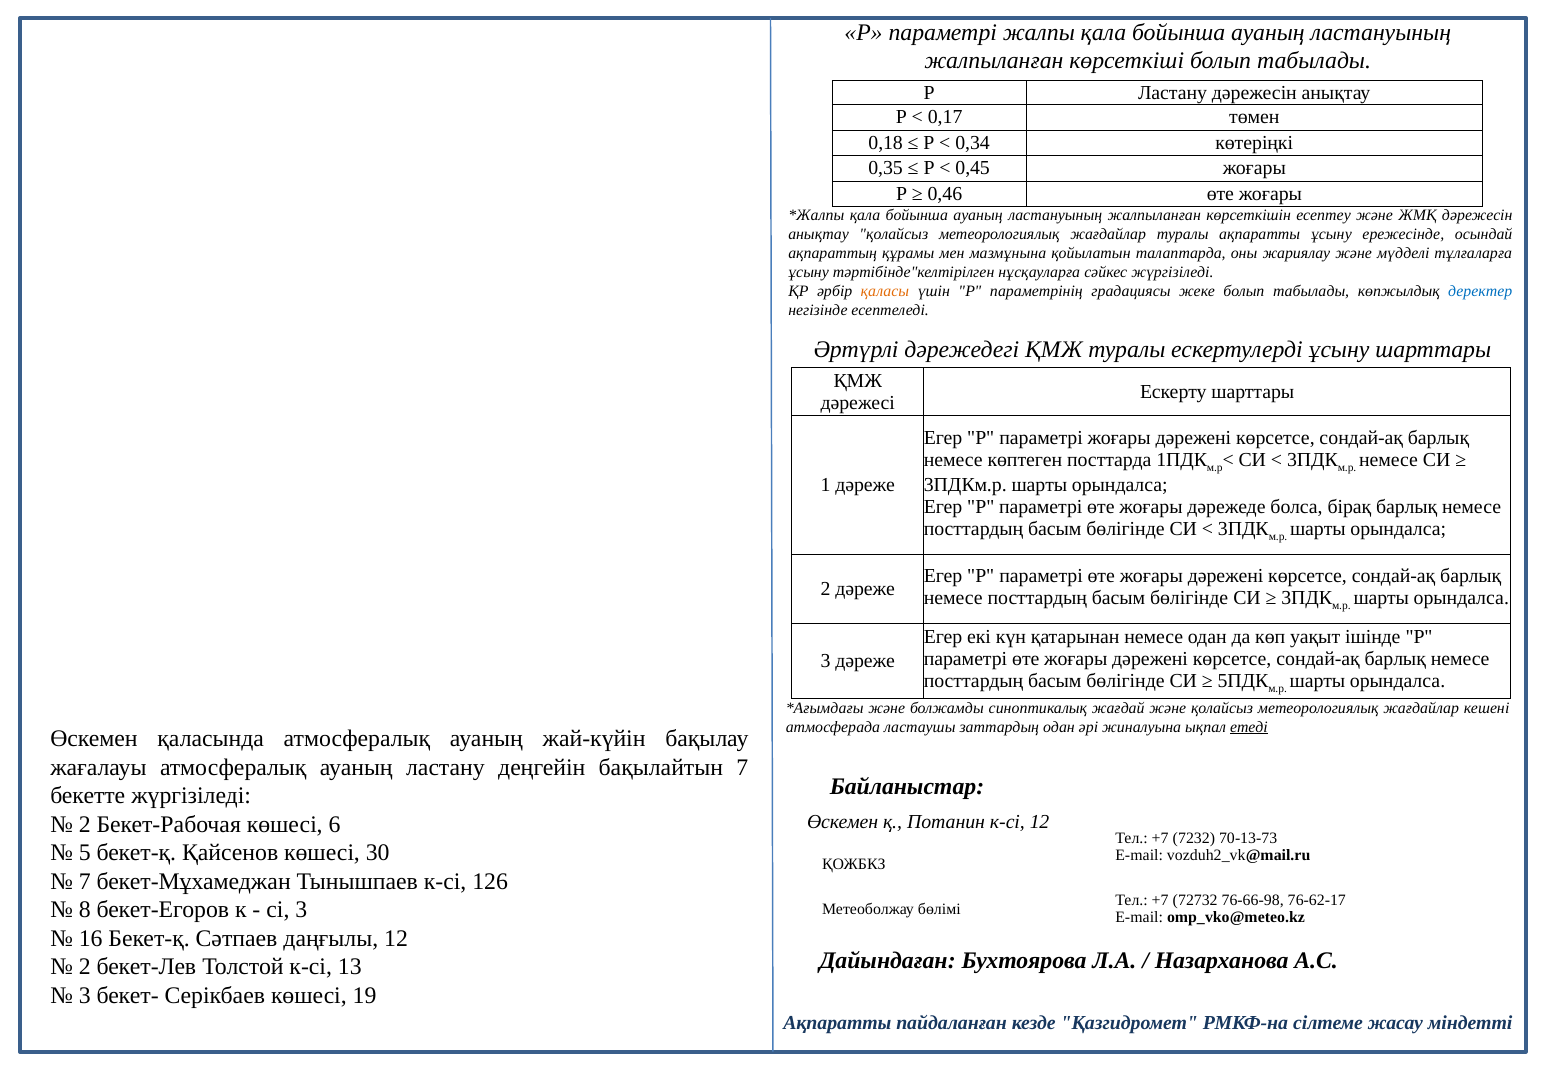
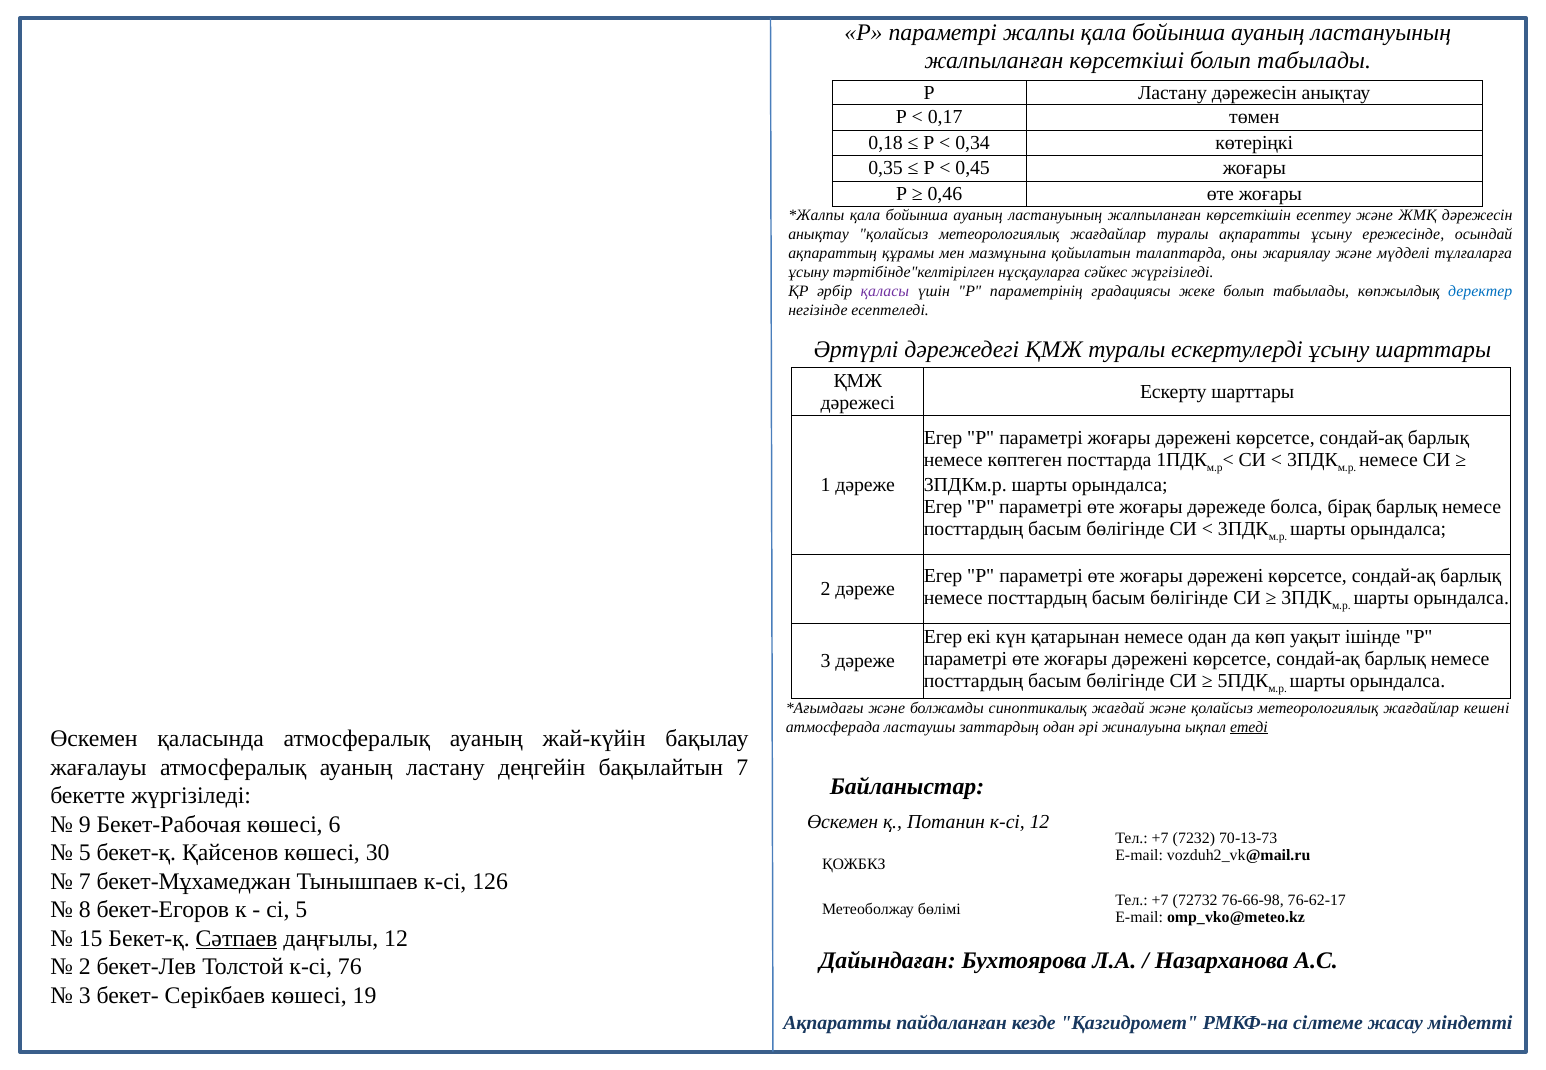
қаласы colour: orange -> purple (885, 291)
2: 2 -> 9 (85, 824)
сі 3: 3 -> 5 (301, 910)
16: 16 -> 15 (91, 939)
Сәтпаев underline: none -> present (237, 939)
13: 13 -> 76 (350, 967)
